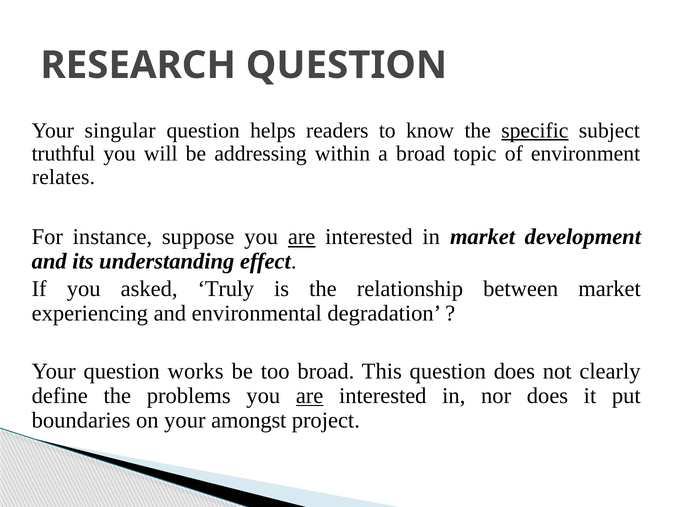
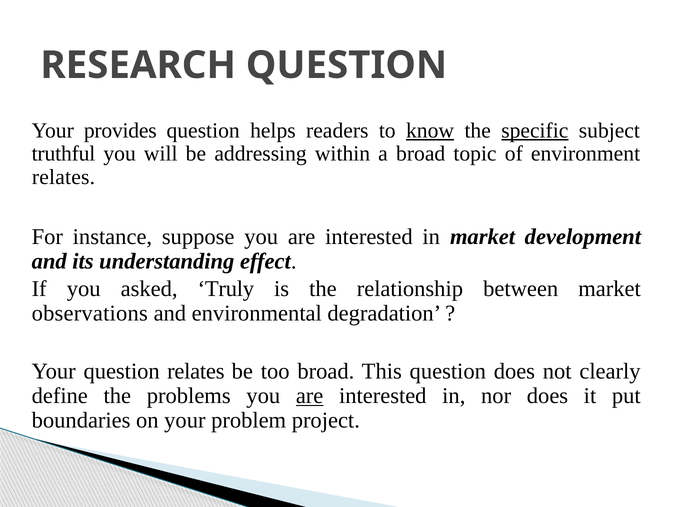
singular: singular -> provides (120, 130)
know underline: none -> present (430, 130)
are underline: present -> none (302, 237)
experiencing: experiencing -> observations (90, 313)
question works: works -> relates (196, 371)
amongst: amongst -> problem (249, 420)
